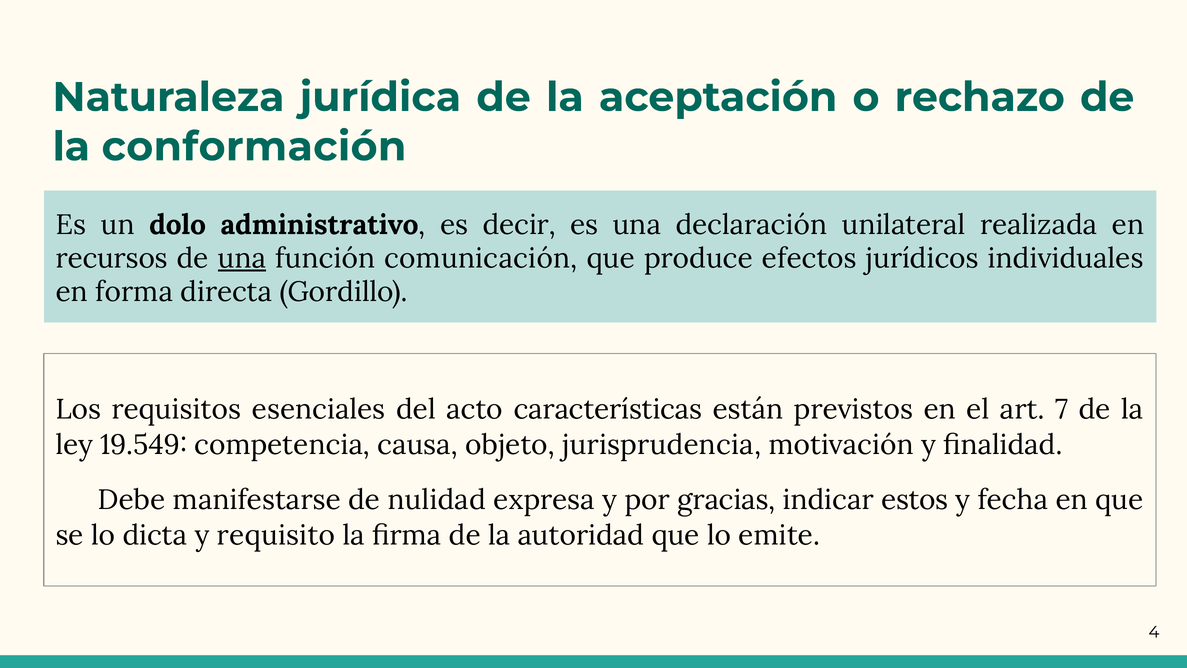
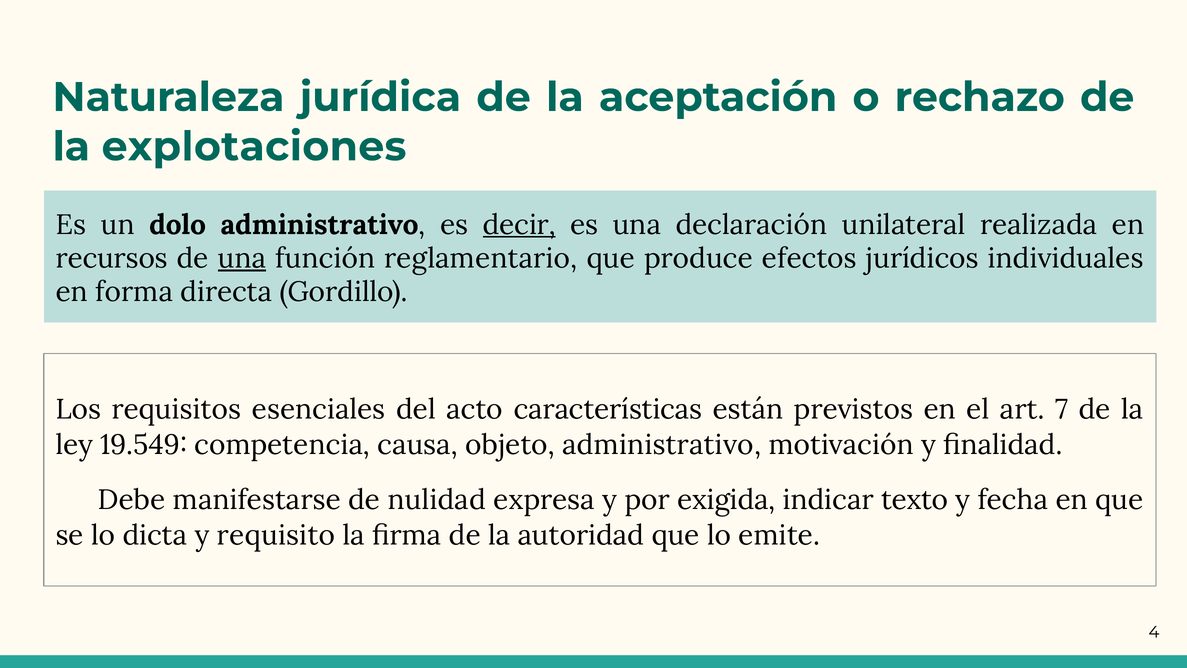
conformación: conformación -> explotaciones (254, 147)
decir underline: none -> present (519, 225)
comunicación: comunicación -> reglamentario (481, 258)
objeto jurisprudencia: jurisprudencia -> administrativo (662, 445)
gracias: gracias -> exigida (726, 500)
estos: estos -> texto (915, 500)
